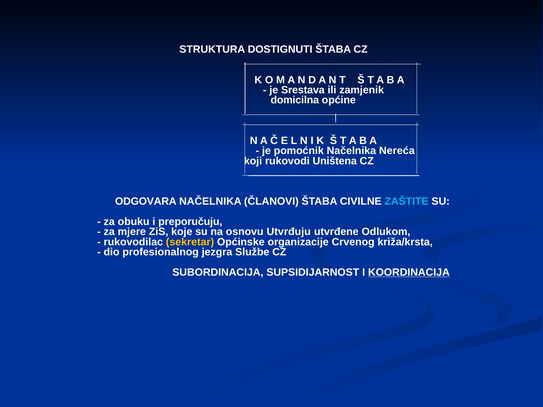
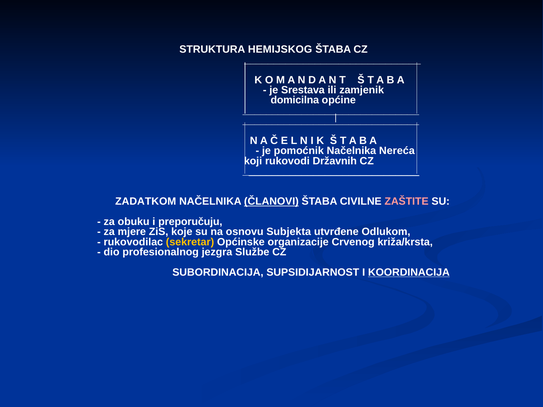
DOSTIGNUTI: DOSTIGNUTI -> HEMIJSKOG (280, 50)
Uništena: Uništena -> Državnih (335, 161)
ODGOVARA: ODGOVARA -> ZADATKOM (146, 202)
ČLANOVI underline: none -> present (271, 202)
ZAŠTITE colour: light blue -> pink (407, 202)
Utvrđuju: Utvrđuju -> Subjekta (289, 232)
